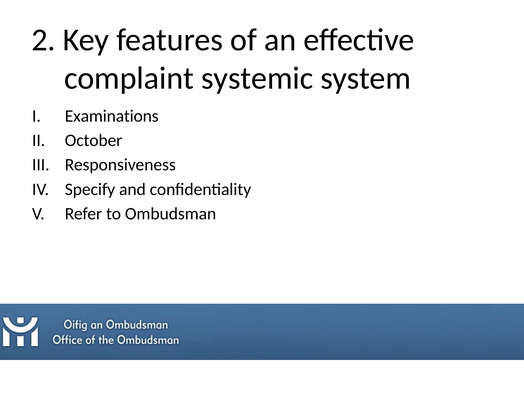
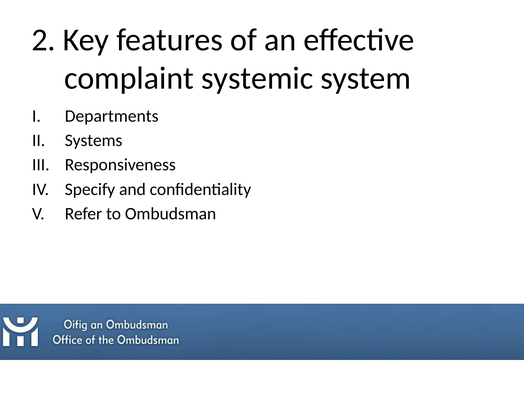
Examinations: Examinations -> Departments (112, 116)
October: October -> Systems (94, 140)
